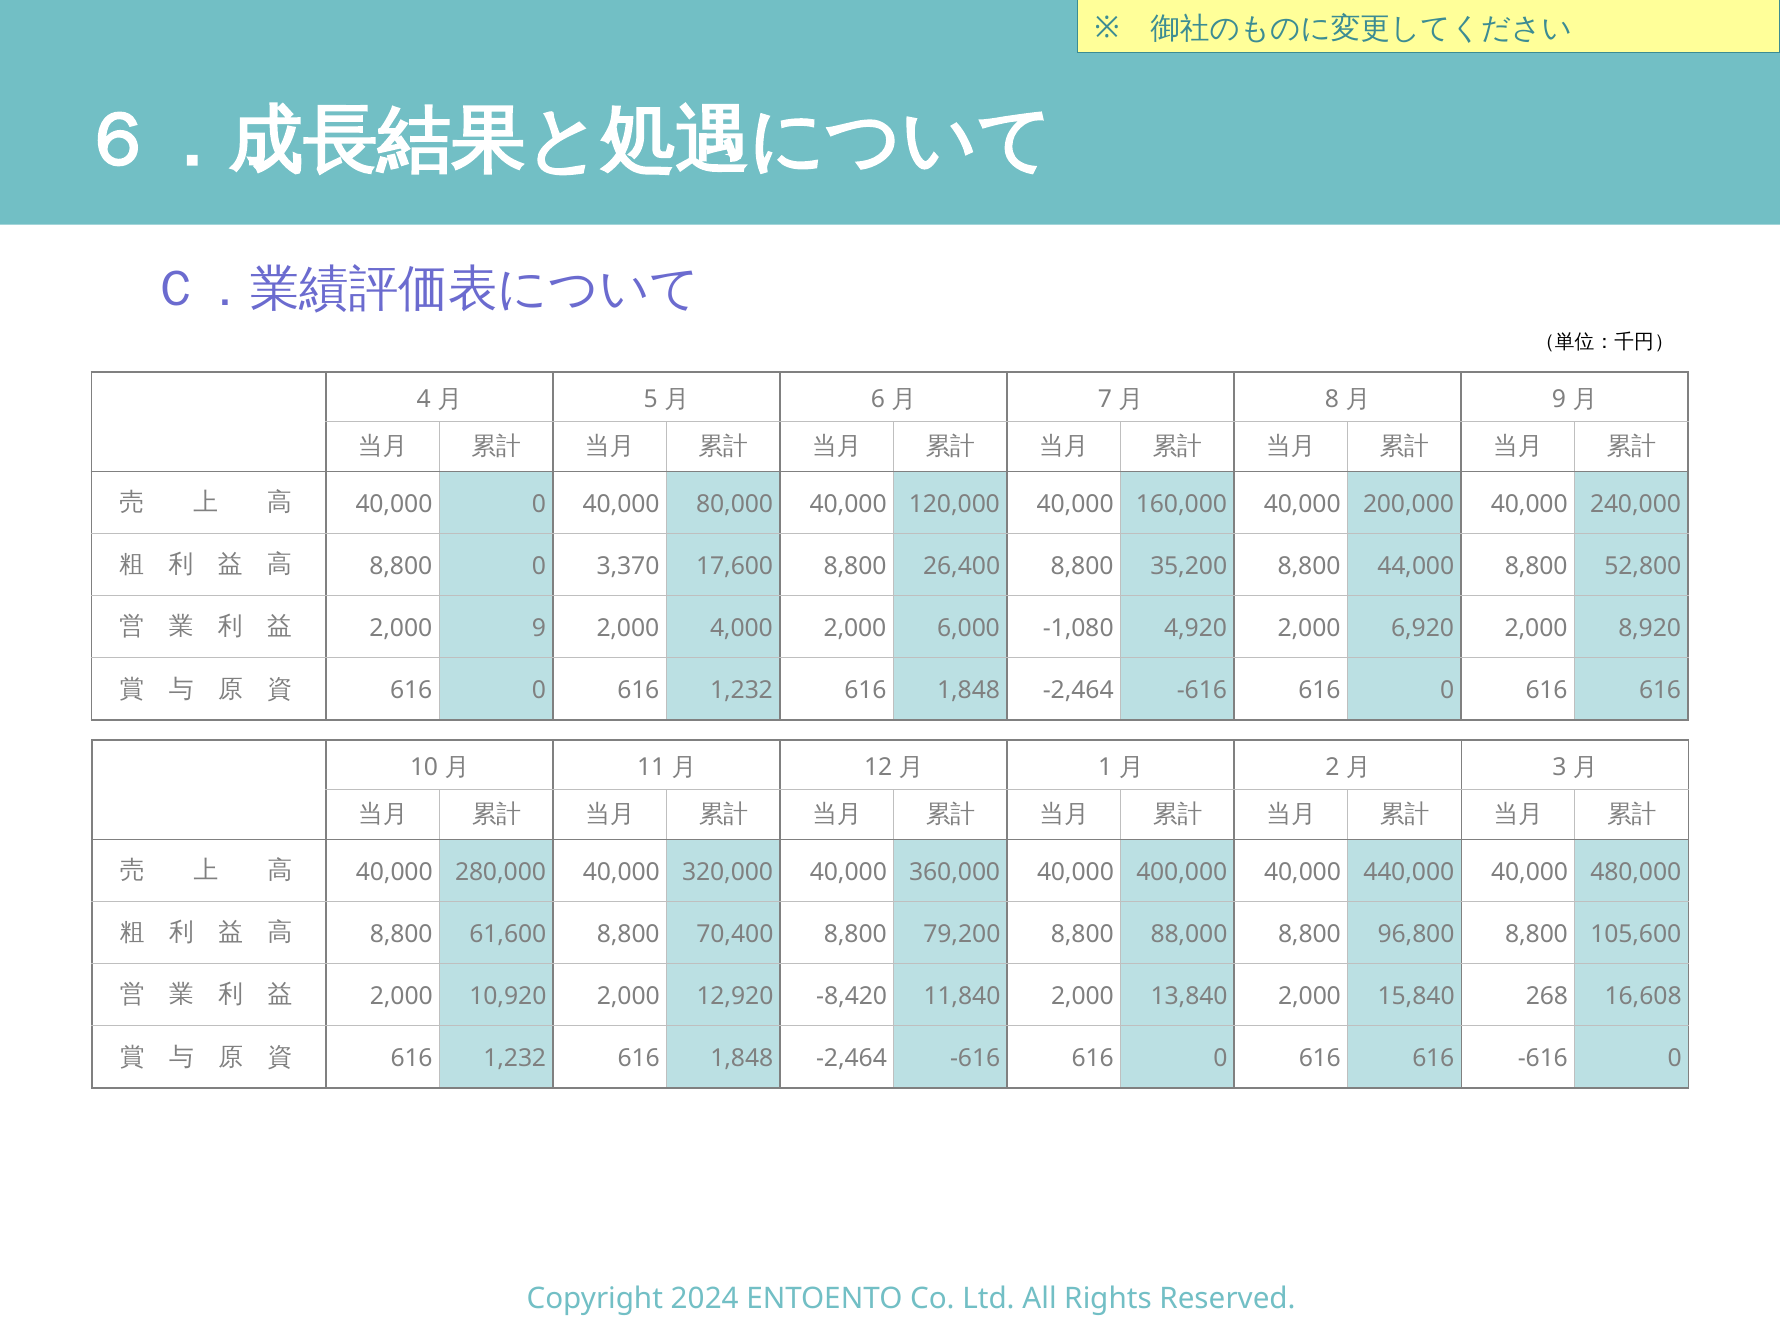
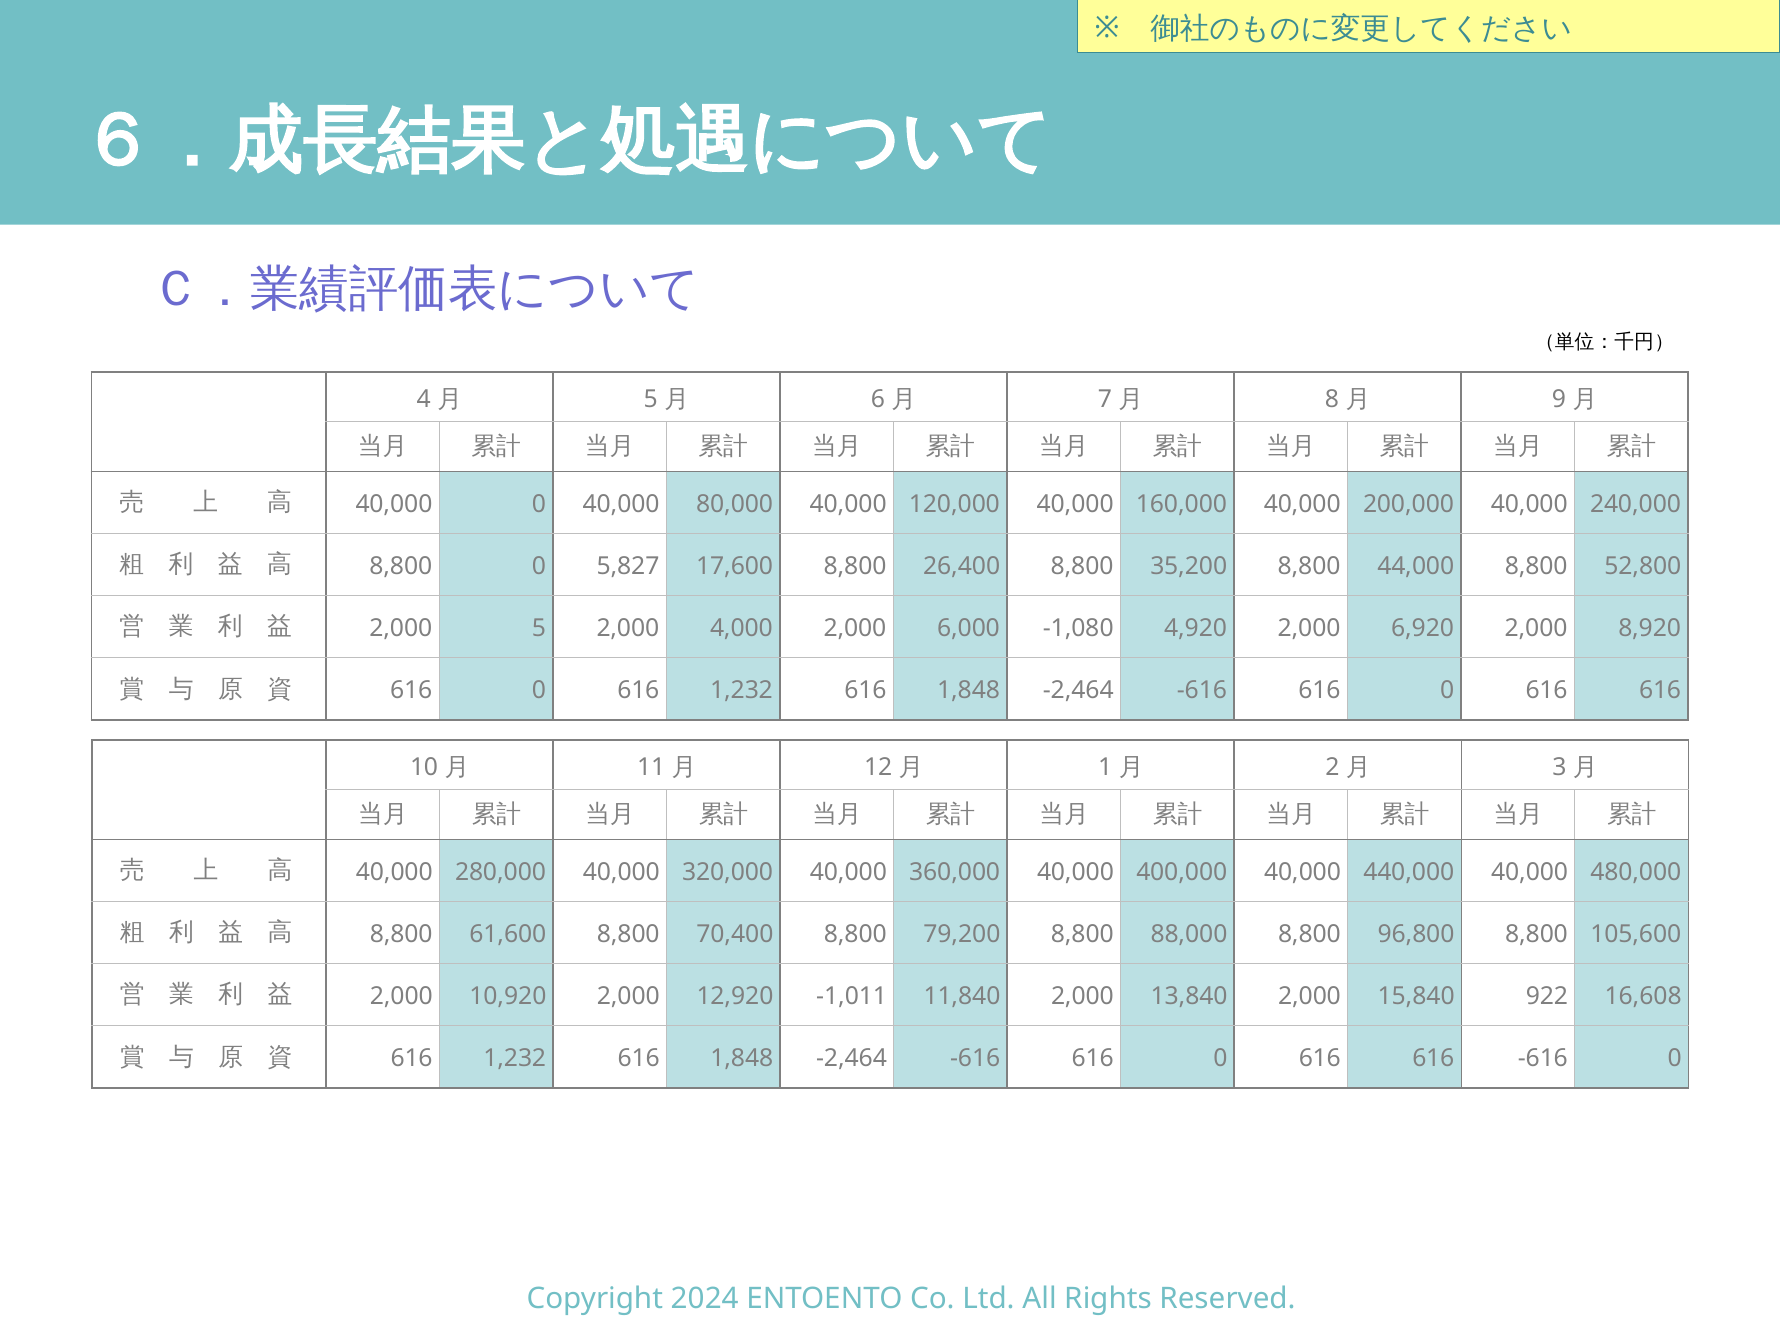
3,370: 3,370 -> 5,827 (628, 566)
2,000 9: 9 -> 5 (539, 628)
-8,420: -8,420 -> -1,011 (852, 996)
268: 268 -> 922 (1547, 996)
